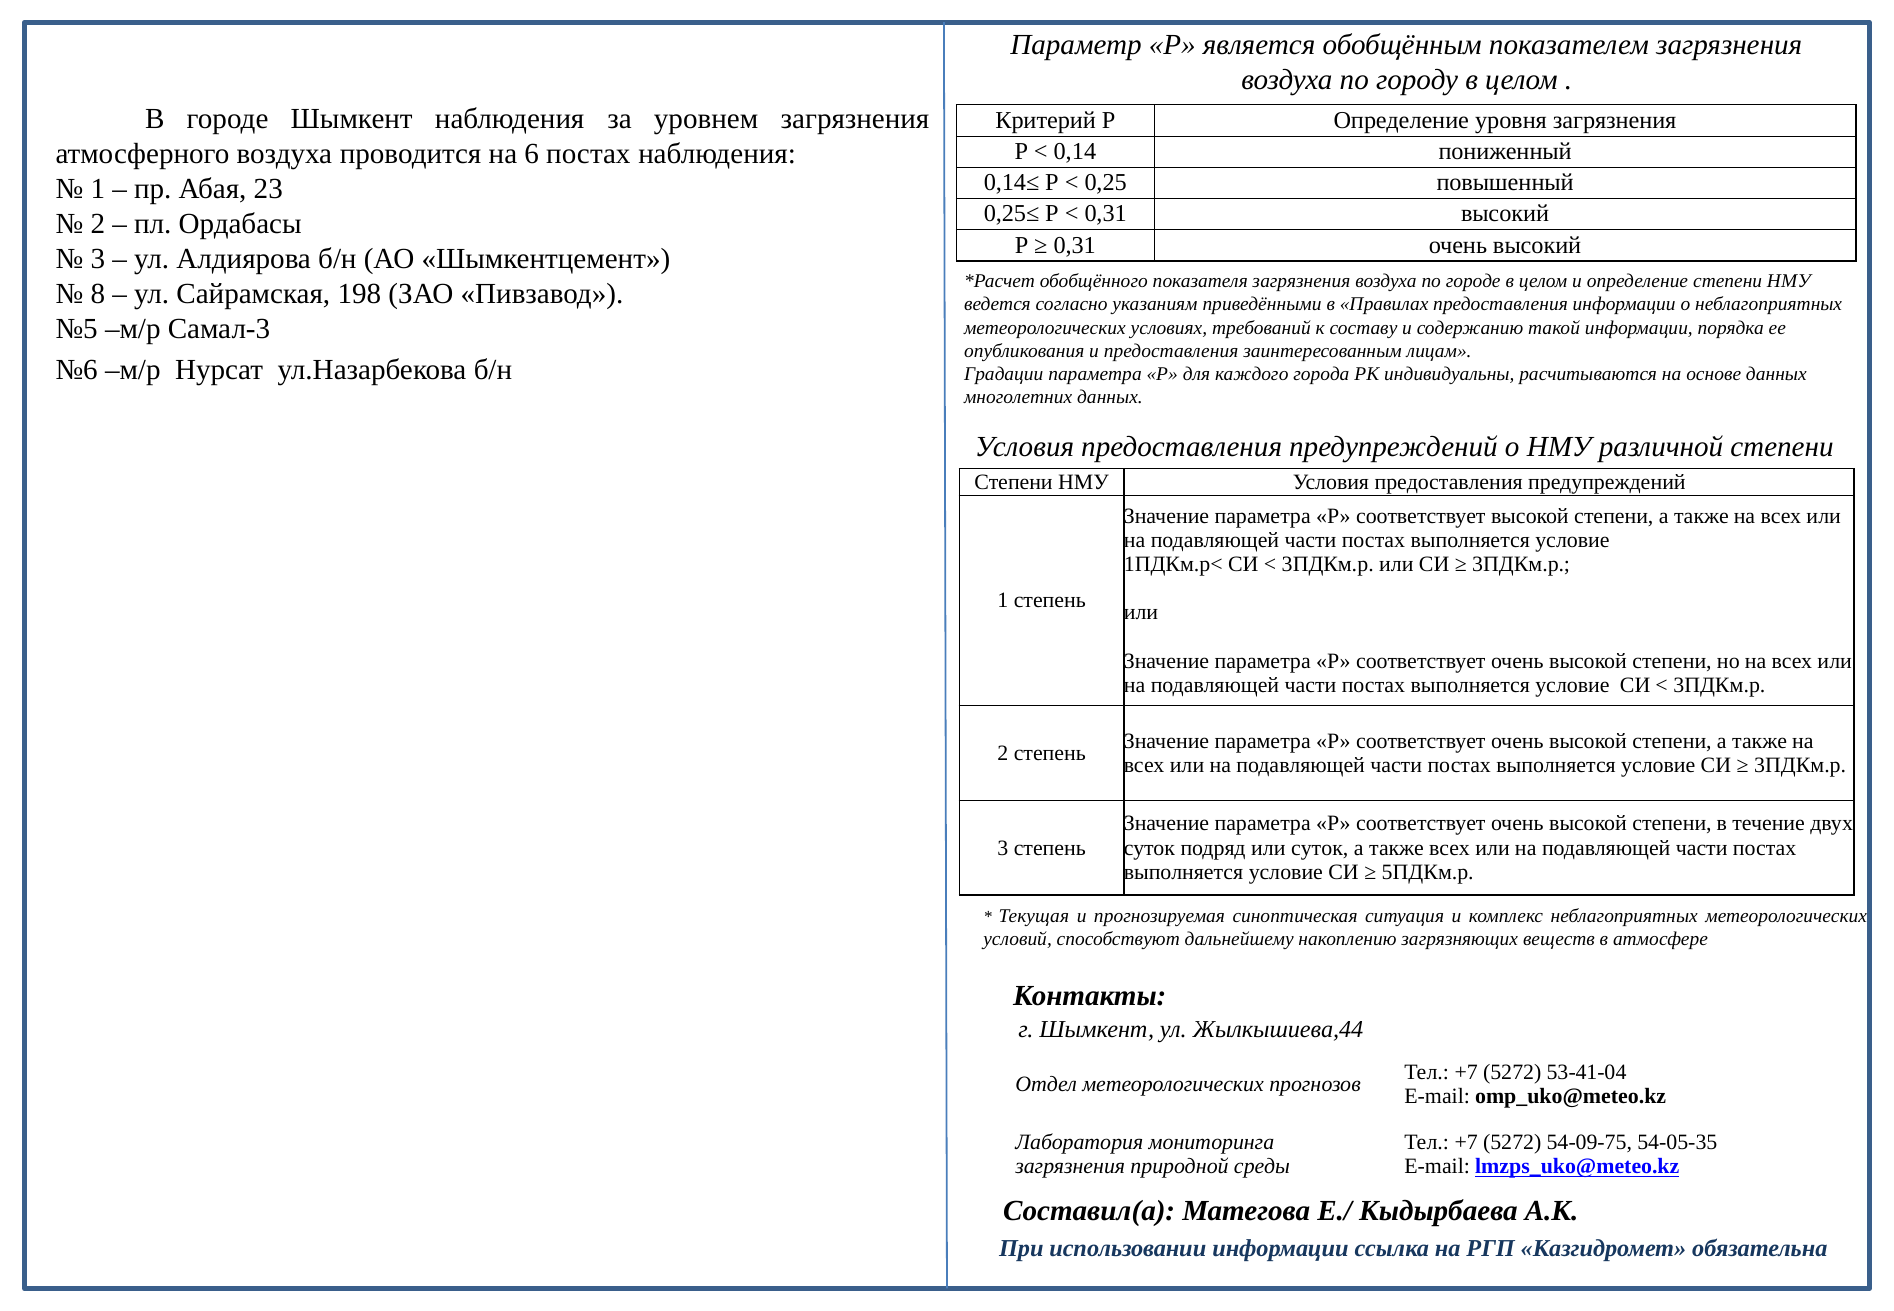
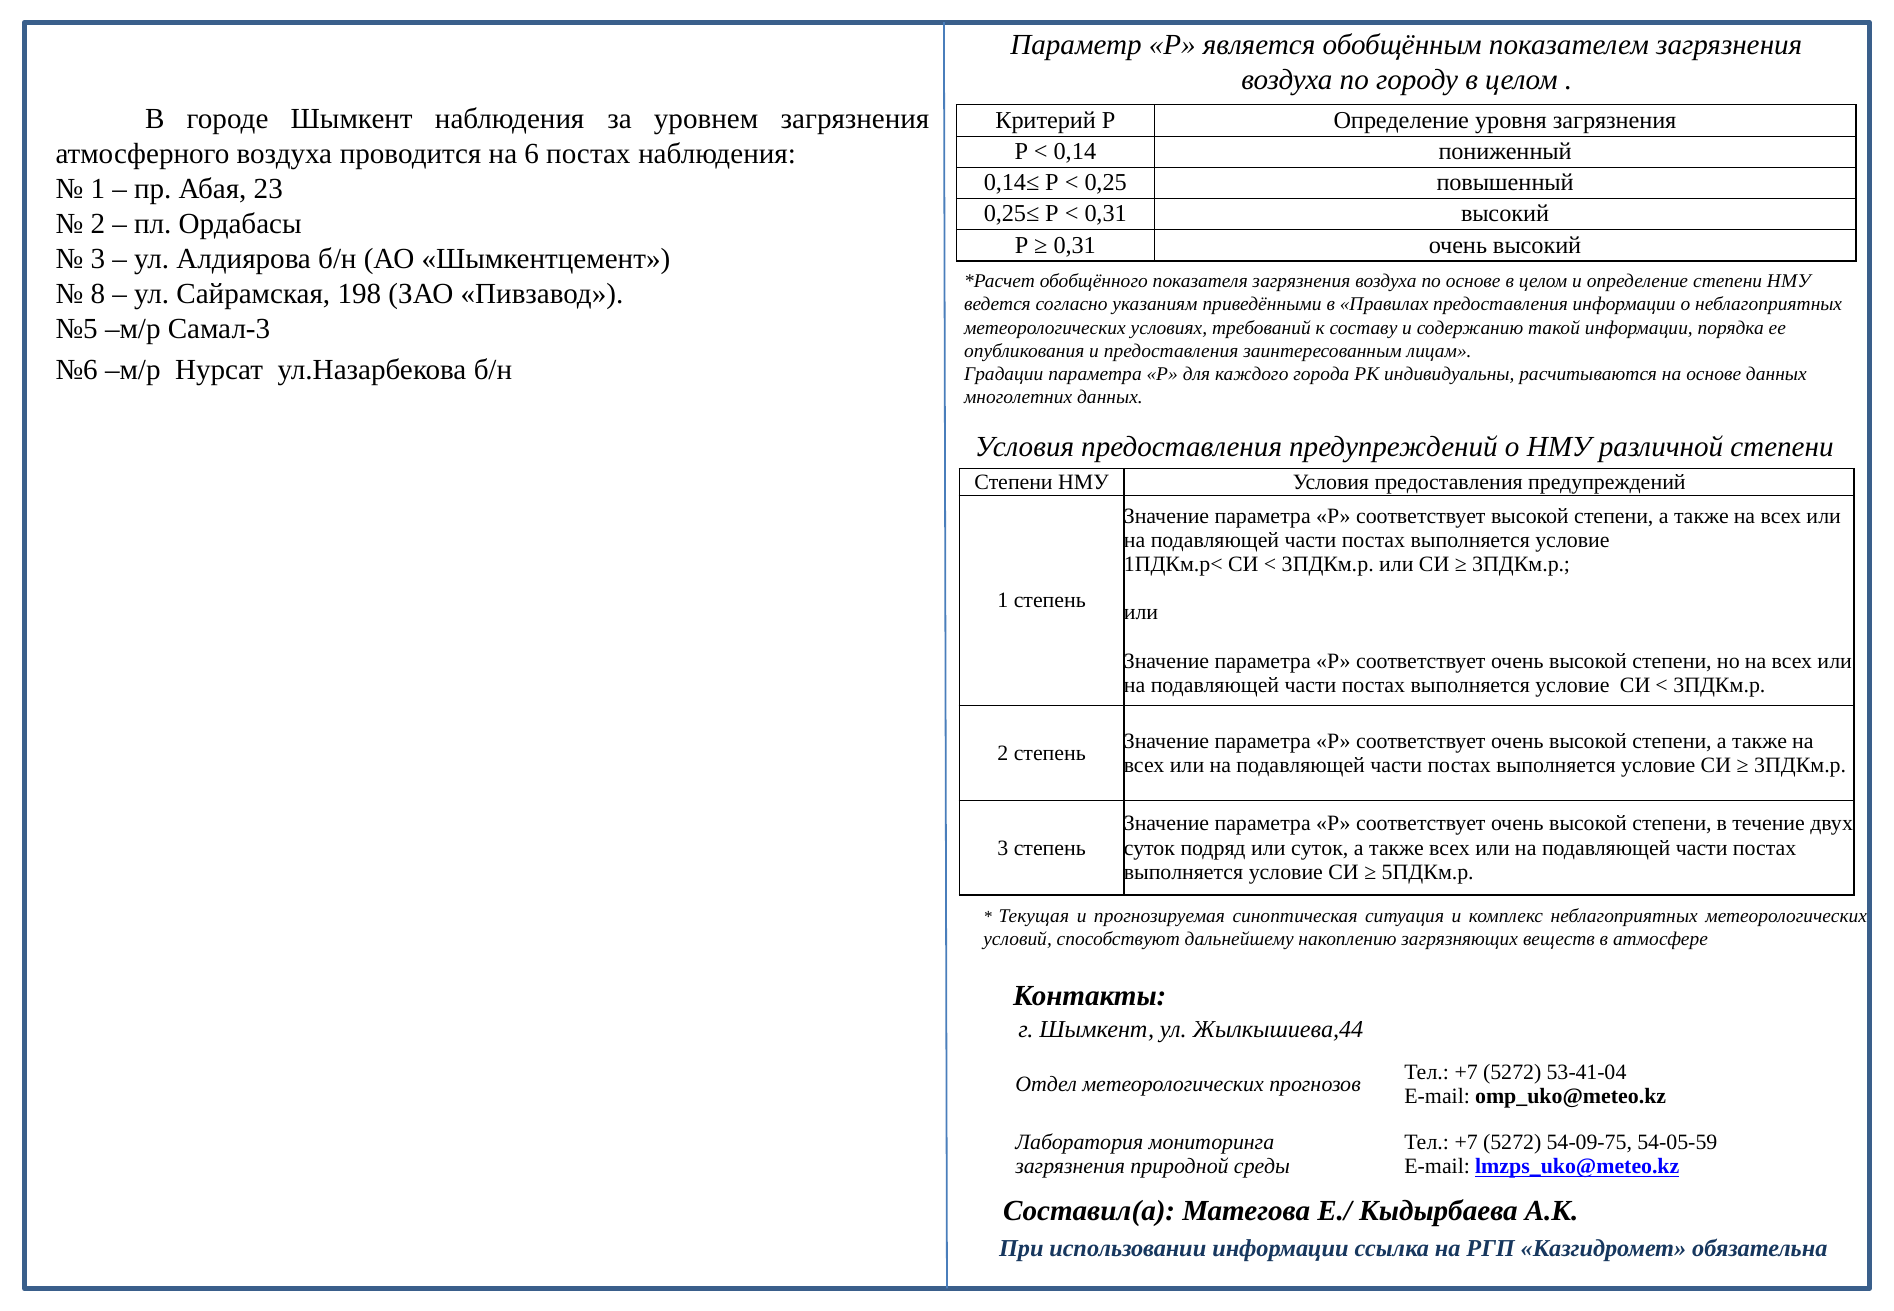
по городе: городе -> основе (1473, 281)
54-05-35: 54-05-35 -> 54-05-59 (1677, 1143)
